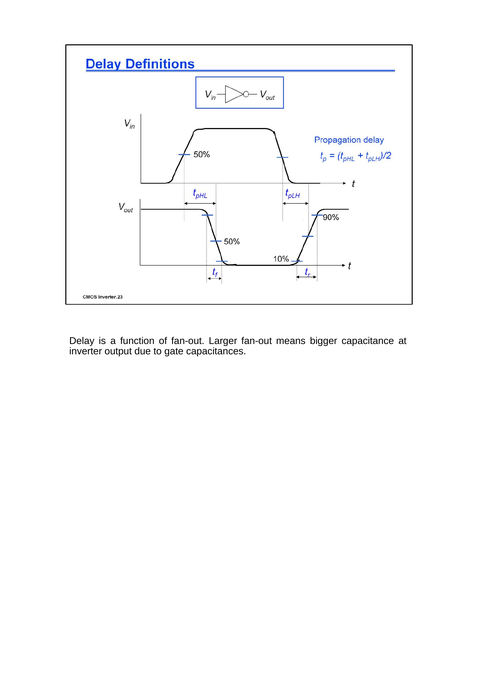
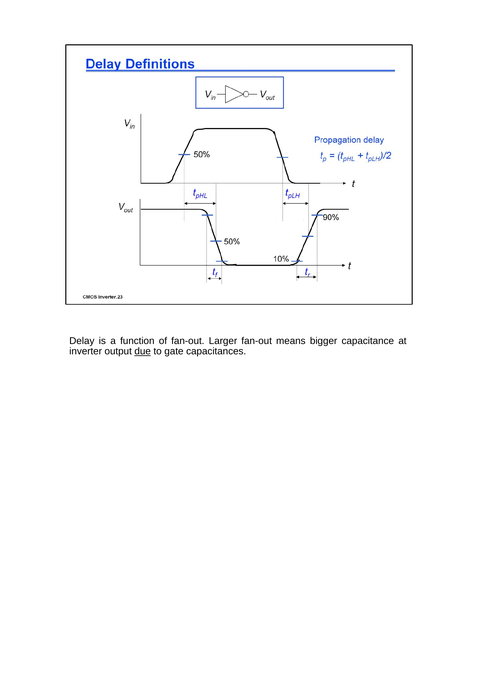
due underline: none -> present (143, 352)
